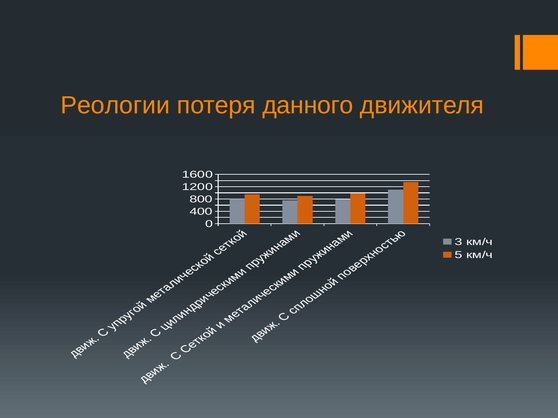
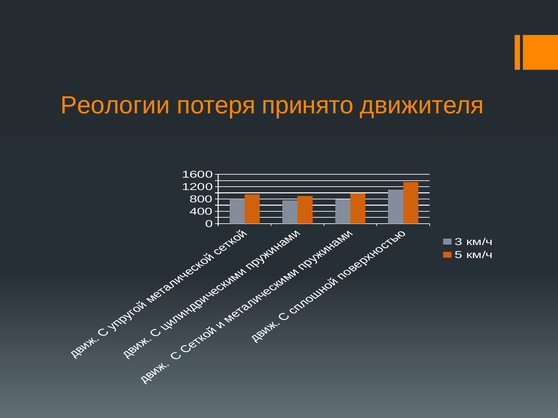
данного: данного -> принято (308, 106)
